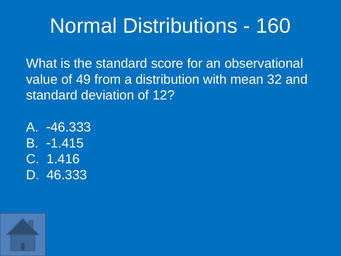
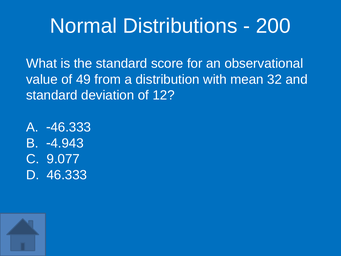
160: 160 -> 200 (273, 26)
1.415: 1.415 -> 4.943 (67, 143)
1.416: 1.416 -> 9.077 (63, 159)
